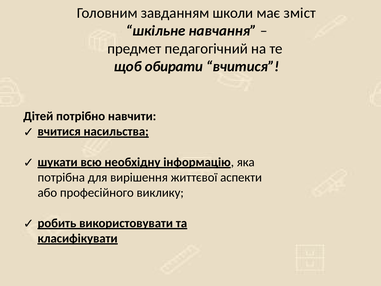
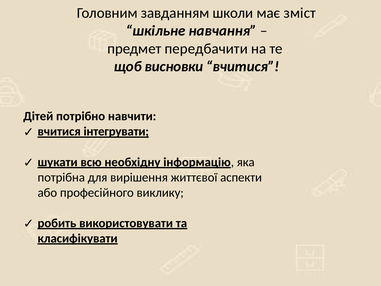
педагогічний: педагогічний -> передбачити (206, 49)
обирати: обирати -> висновки (174, 66)
насильства: насильства -> інтегрувати (116, 131)
